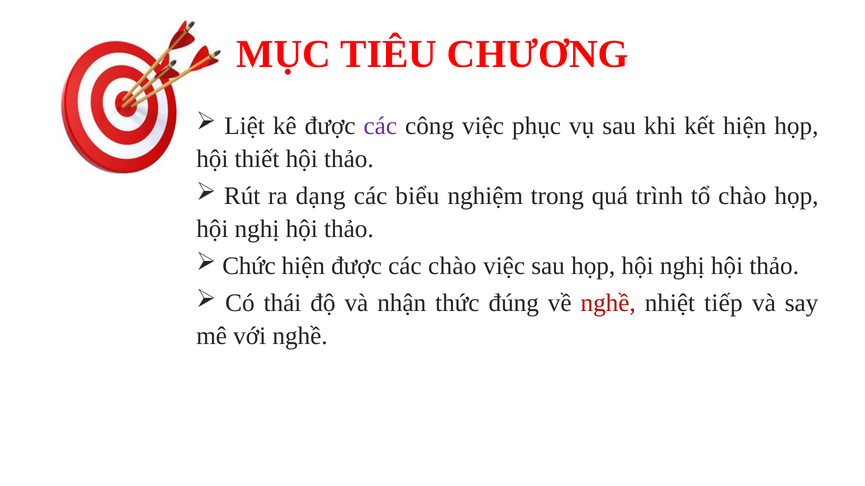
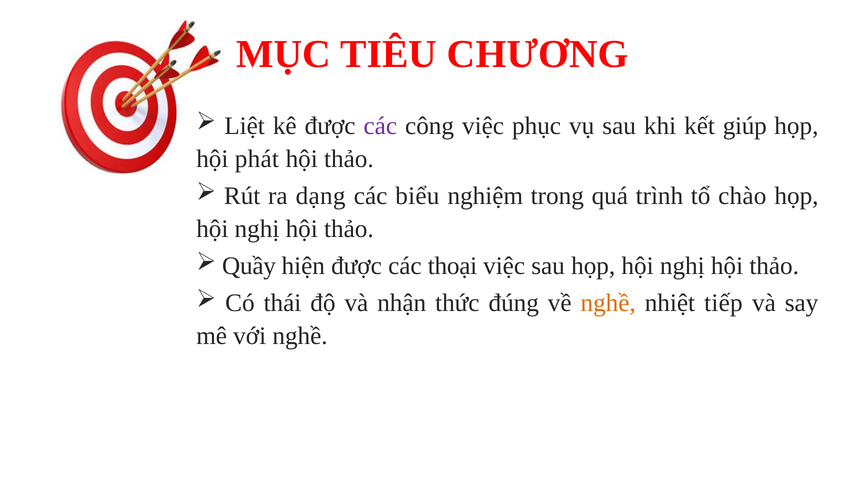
kết hiện: hiện -> giúp (745, 126)
thiết: thiết -> phát (257, 159)
Chức: Chức -> Quầy (249, 266)
các chào: chào -> thoại (453, 266)
nghề colour: red -> orange (608, 303)
